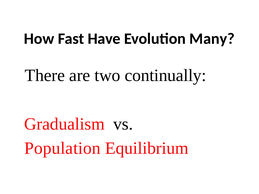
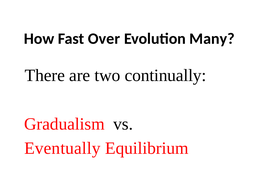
Have: Have -> Over (104, 39)
Population: Population -> Eventually (62, 148)
